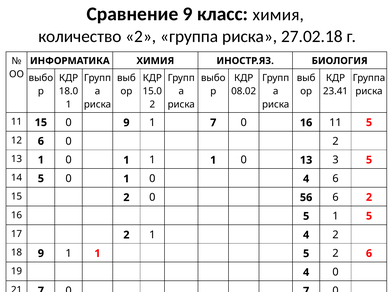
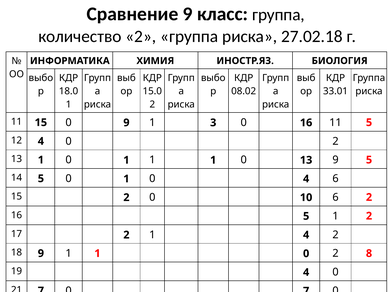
класс химия: химия -> группа (279, 15)
23.41: 23.41 -> 33.01 (335, 91)
1 7: 7 -> 3 (213, 123)
12 6: 6 -> 4 (41, 141)
13 3: 3 -> 9 (335, 160)
56: 56 -> 10 (306, 198)
5 1 5: 5 -> 2 (369, 216)
9 1 1 5: 5 -> 0 (306, 254)
2 6: 6 -> 8 (369, 254)
